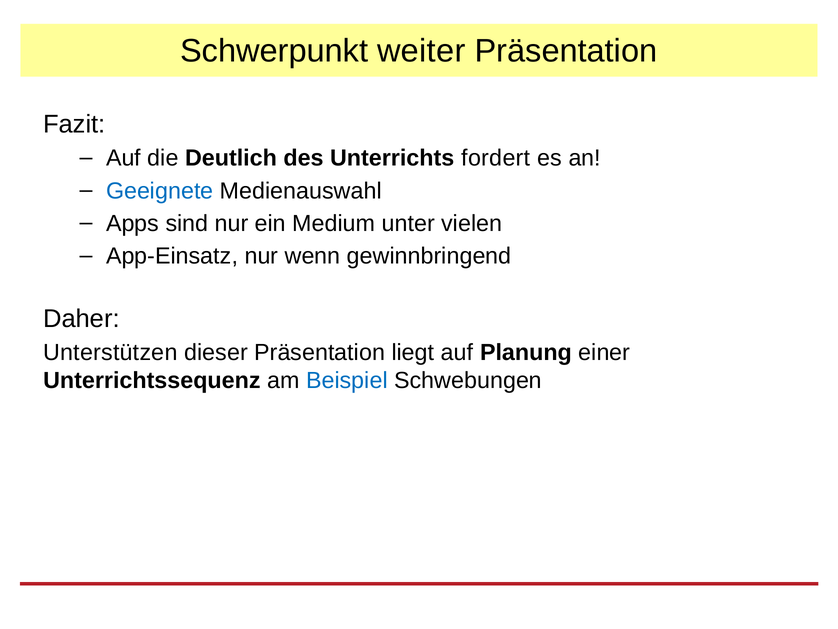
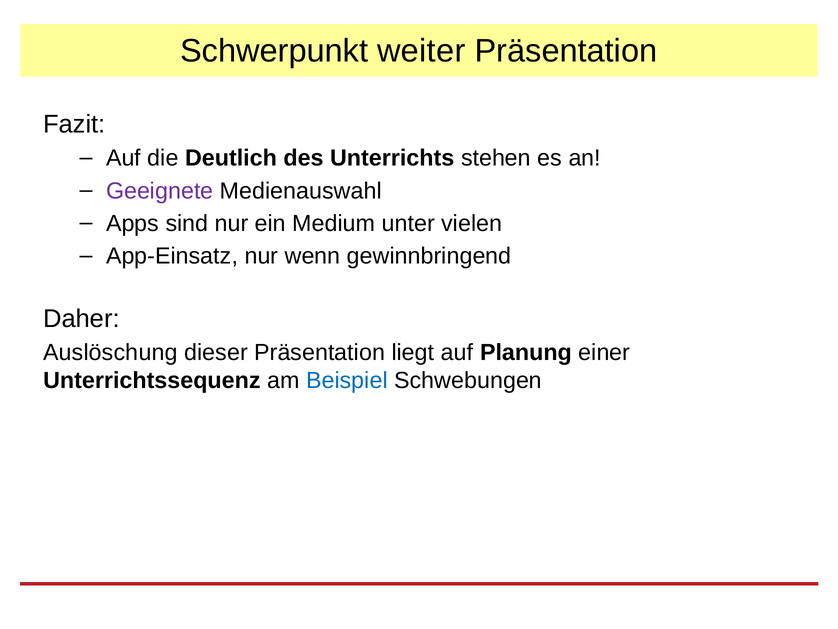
fordert: fordert -> stehen (496, 158)
Geeignete colour: blue -> purple (160, 191)
Unterstützen: Unterstützen -> Auslöschung (110, 352)
